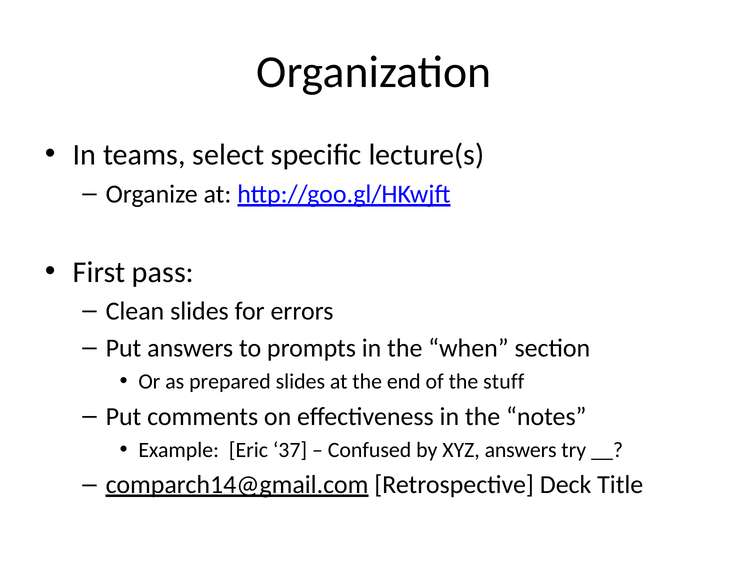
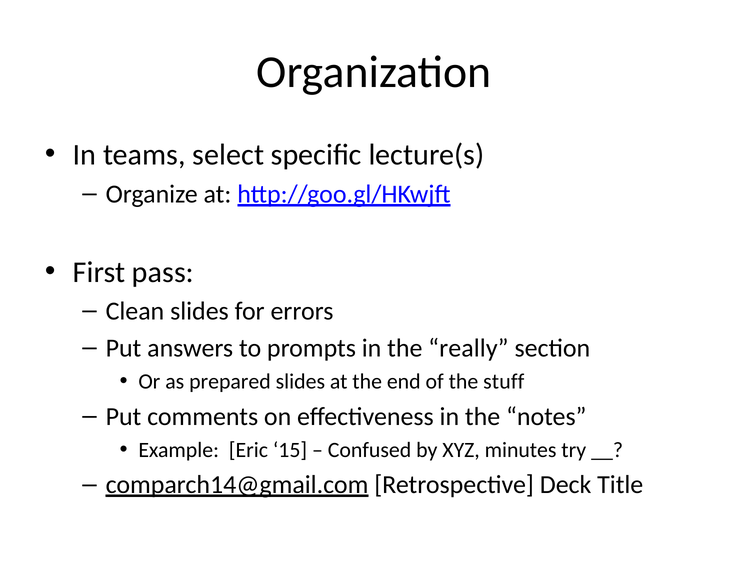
when: when -> really (468, 348)
37: 37 -> 15 (290, 450)
XYZ answers: answers -> minutes (521, 450)
